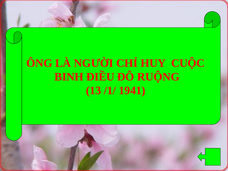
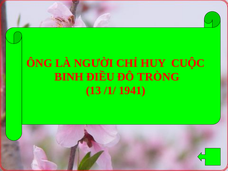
RUỘNG: RUỘNG -> TRÒNG (158, 77)
